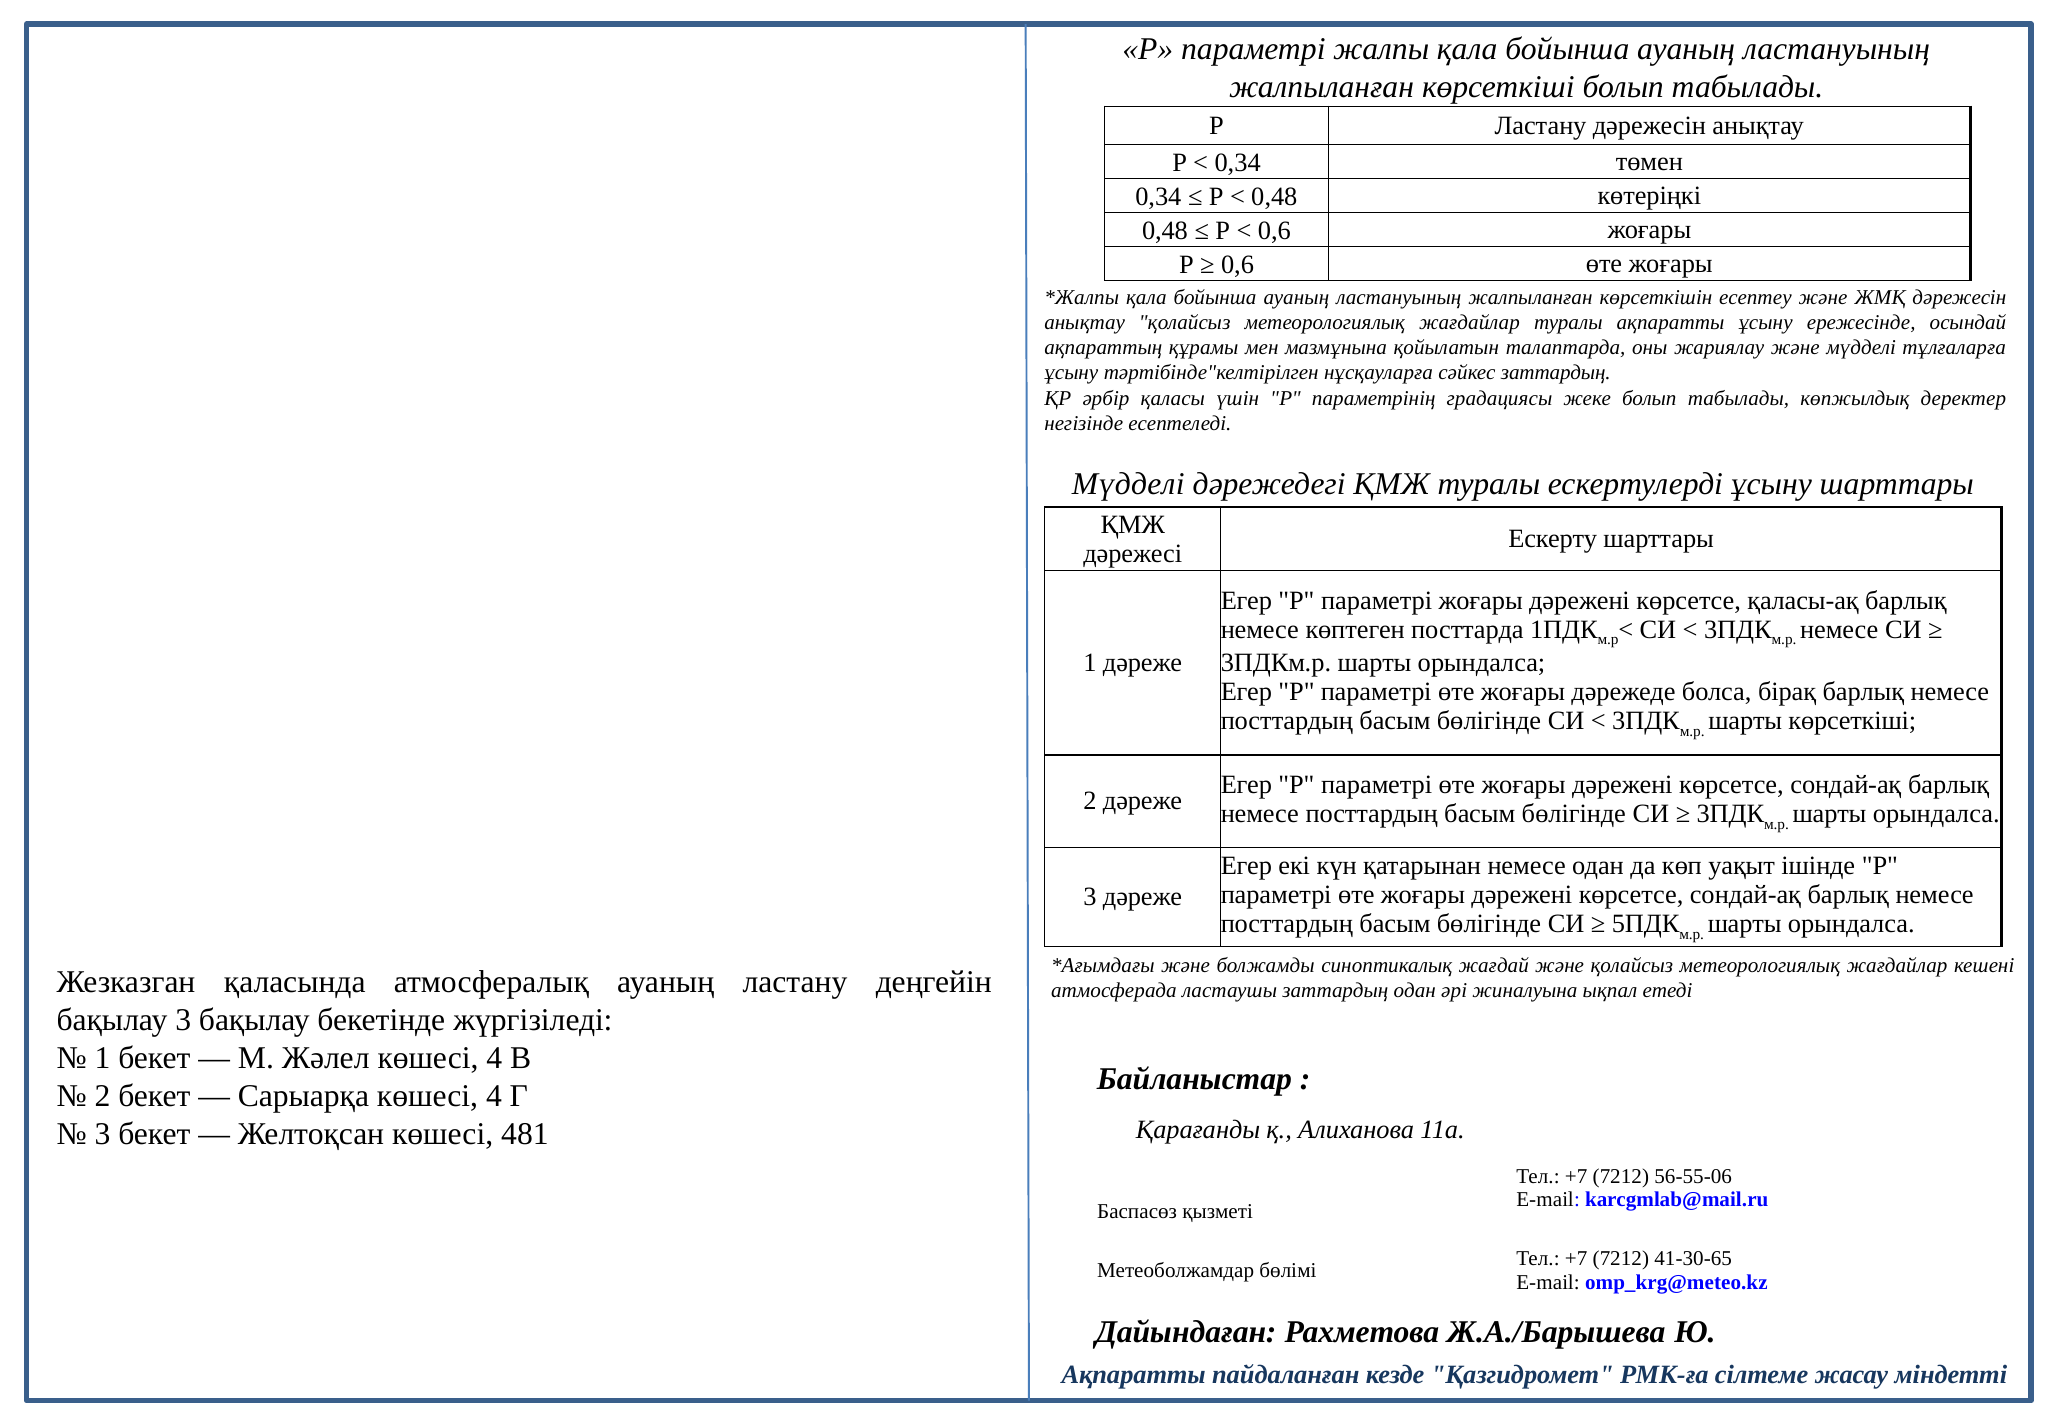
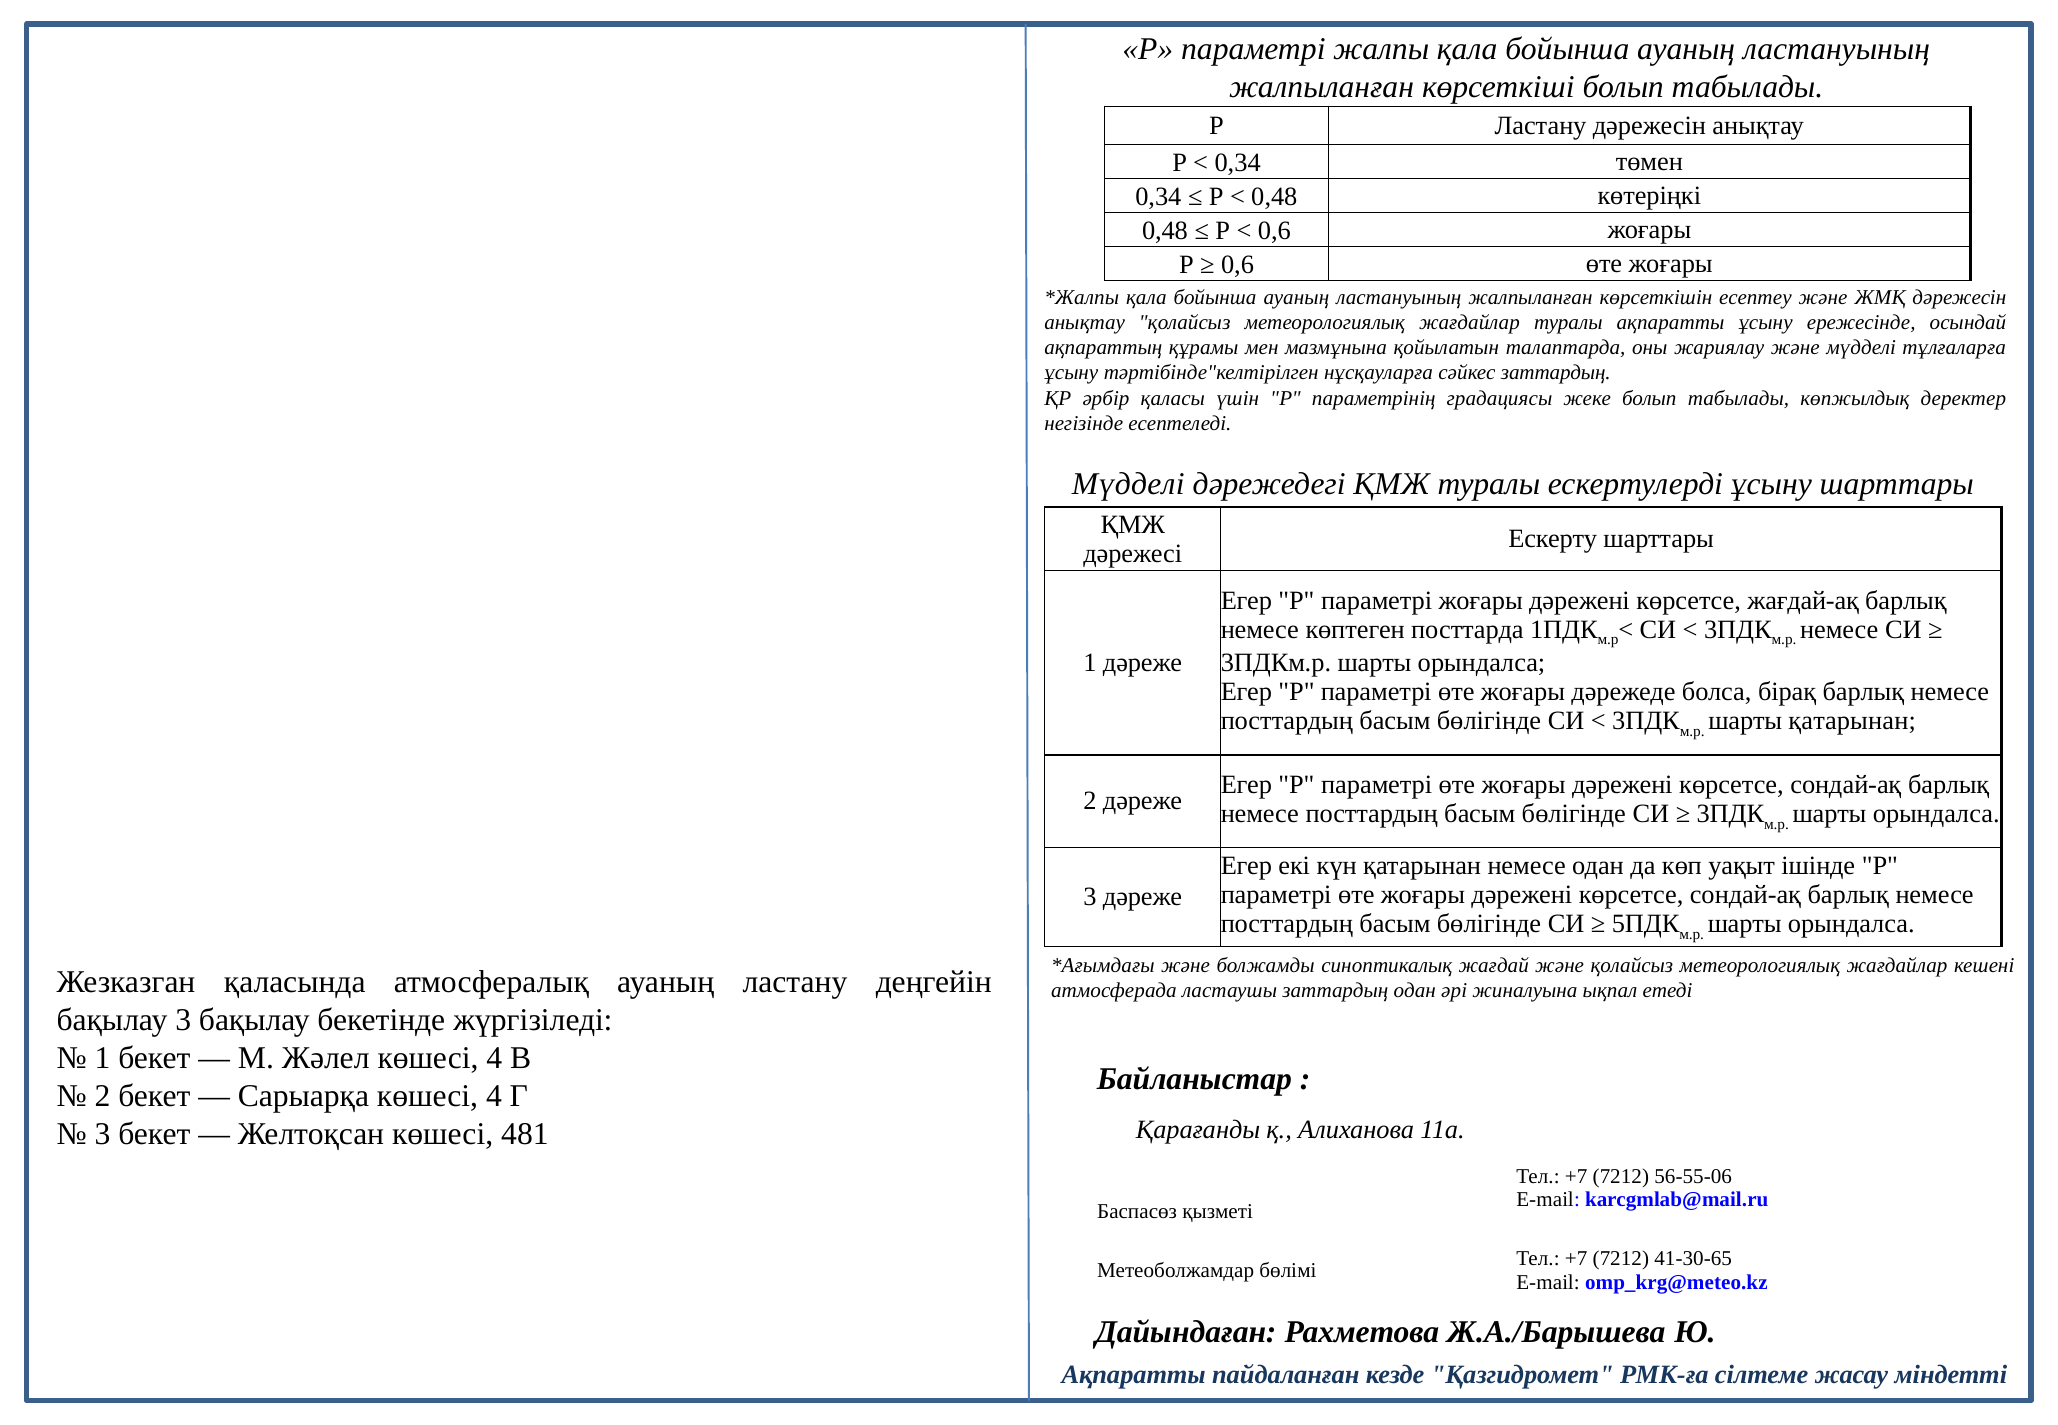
қаласы-ақ: қаласы-ақ -> жағдай-ақ (1803, 600)
шарты көрсеткіші: көрсеткіші -> қатарынан (1852, 721)
